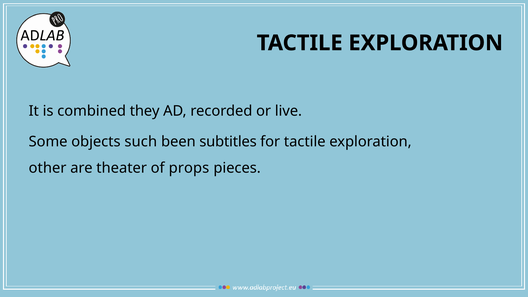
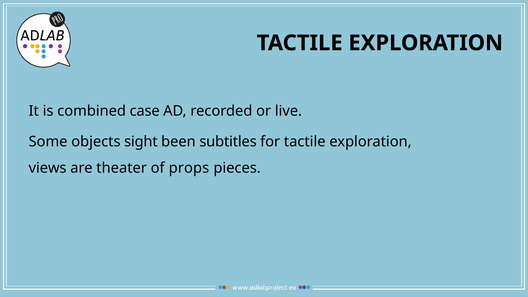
they: they -> case (145, 111)
such: such -> sight (141, 142)
other: other -> views (48, 168)
